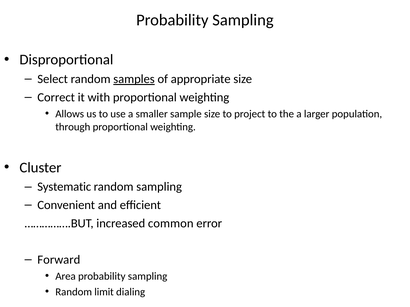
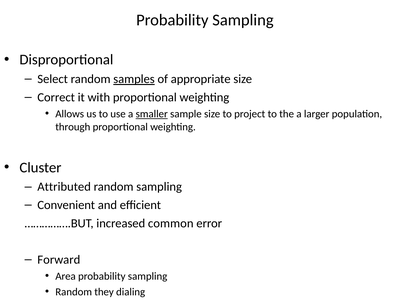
smaller underline: none -> present (152, 114)
Systematic: Systematic -> Attributed (64, 187)
limit: limit -> they (104, 292)
